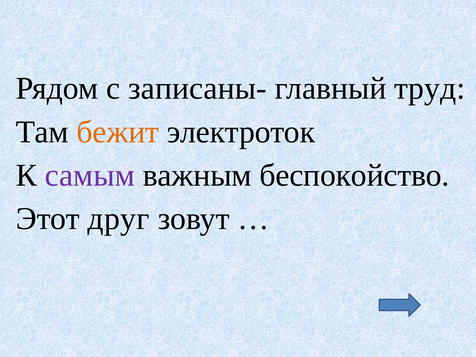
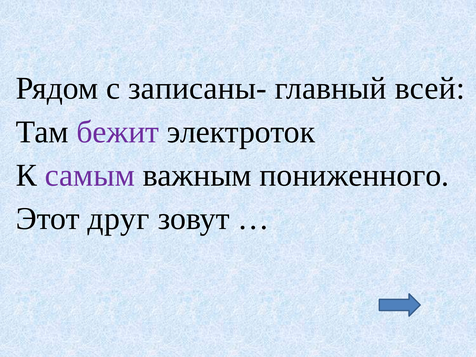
труд: труд -> всей (430, 89)
бежит colour: orange -> purple (118, 132)
беспокойство: беспокойство -> пониженного (354, 175)
